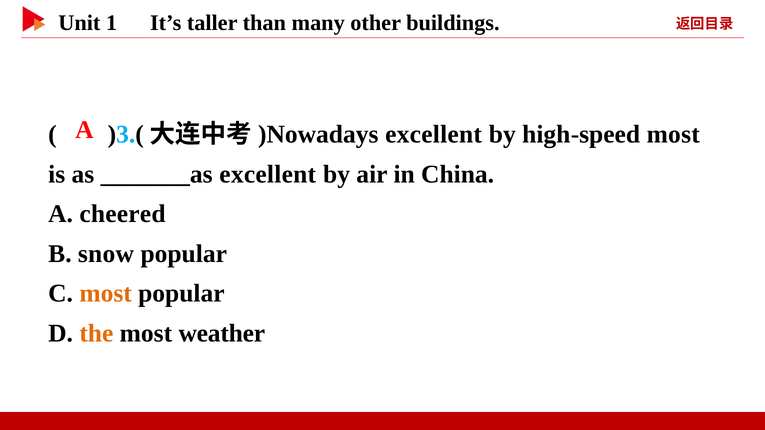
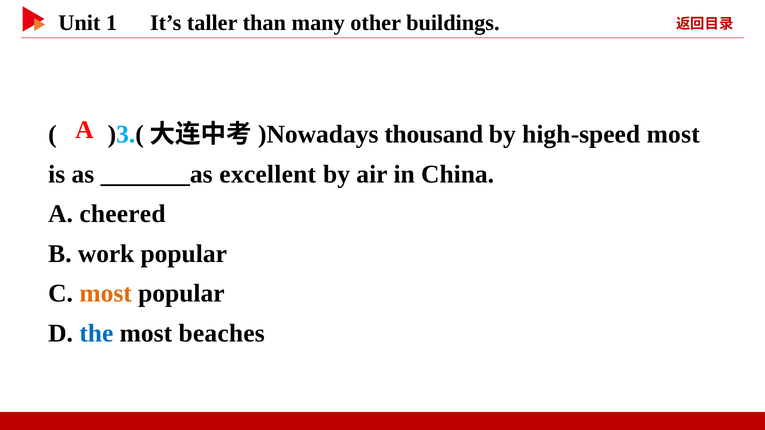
excellent: excellent -> thousand (434, 134)
snow: snow -> work (106, 254)
the colour: orange -> blue (96, 333)
weather: weather -> beaches (222, 333)
